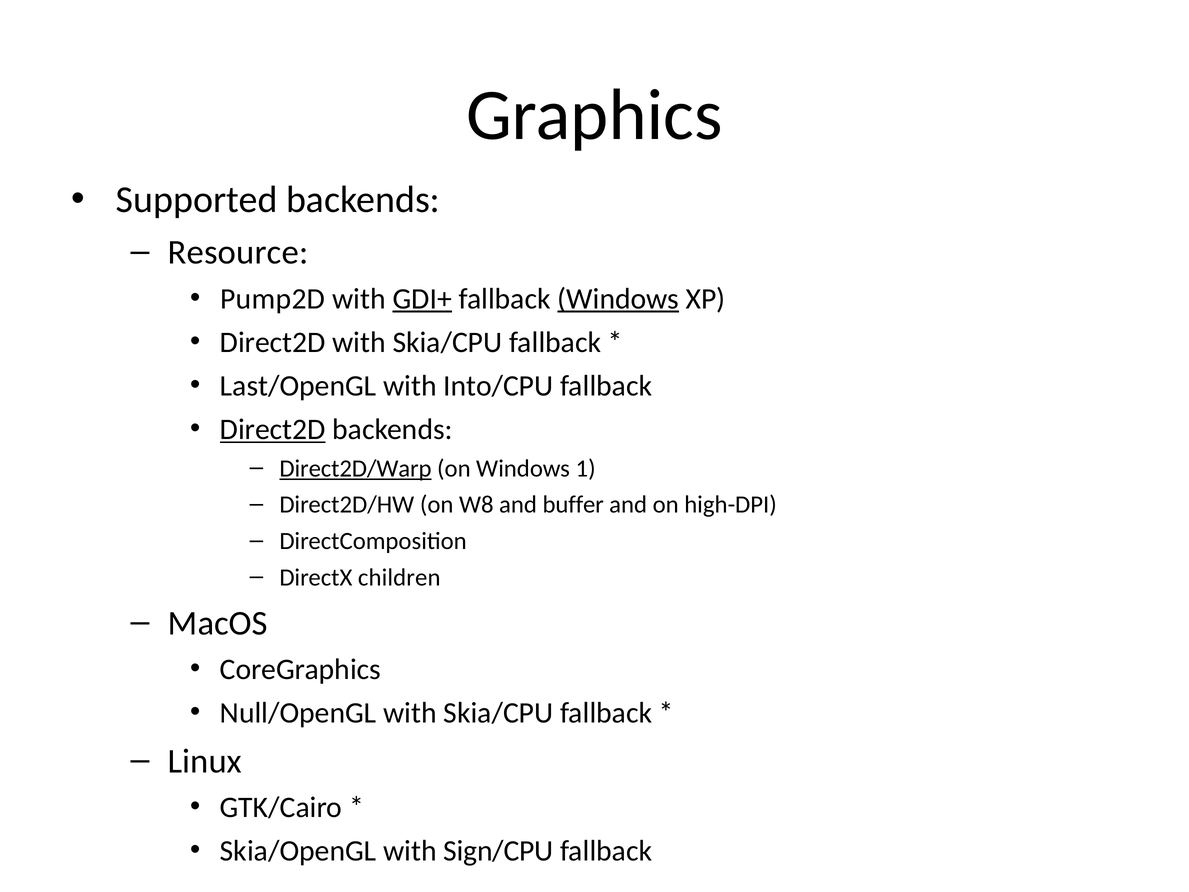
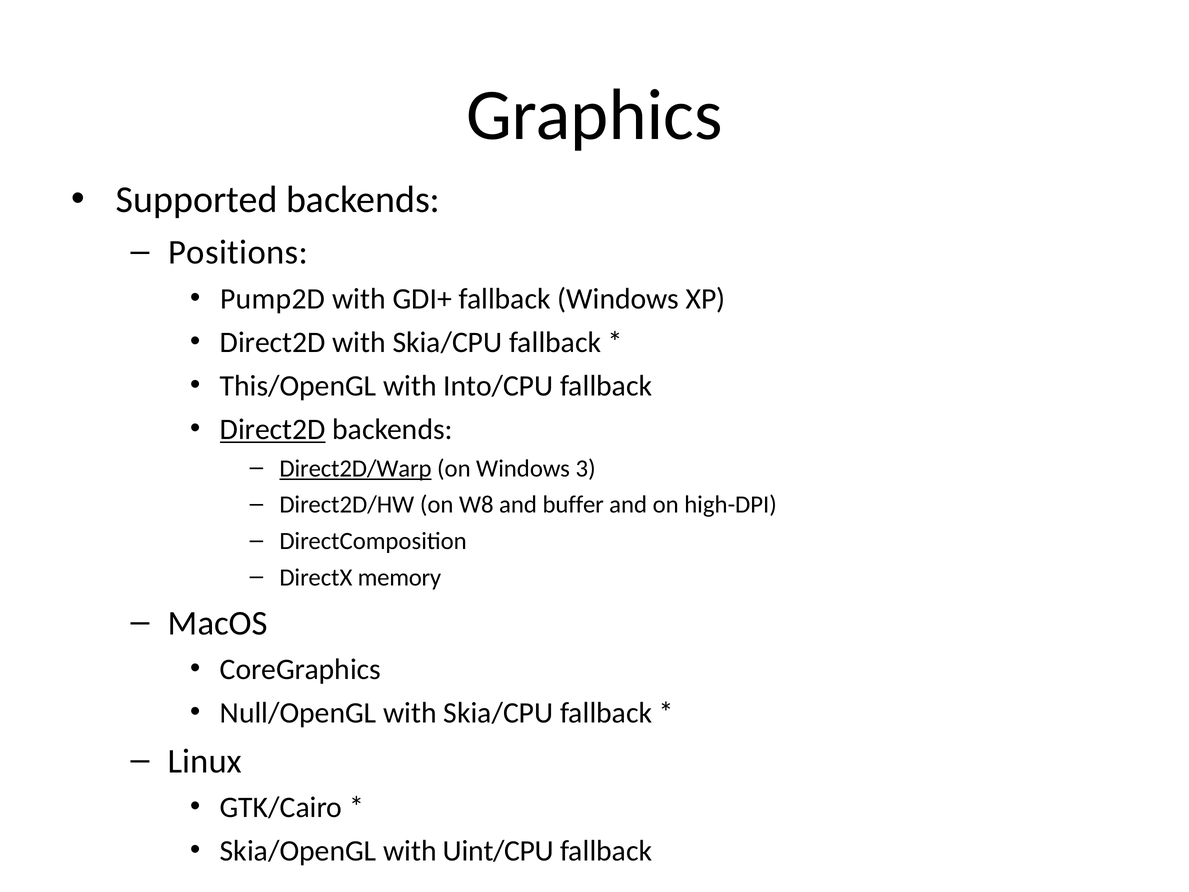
Resource: Resource -> Positions (238, 252)
GDI+ underline: present -> none (422, 299)
Windows underline: present -> none (618, 299)
Last/OpenGL: Last/OpenGL -> This/OpenGL (298, 386)
1: 1 -> 3 (586, 468)
children: children -> memory (399, 577)
Sign/CPU: Sign/CPU -> Uint/CPU (498, 851)
